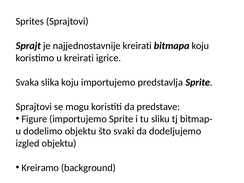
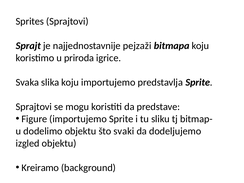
najjednostavnije kreirati: kreirati -> pejzaži (137, 46)
u kreirati: kreirati -> priroda (79, 58)
